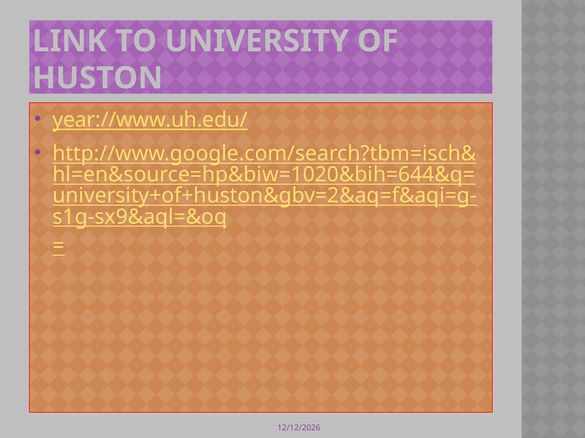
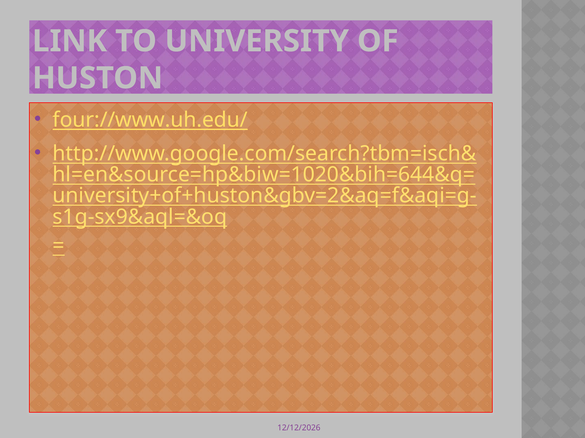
year://www.uh.edu/: year://www.uh.edu/ -> four://www.uh.edu/ (150, 120)
